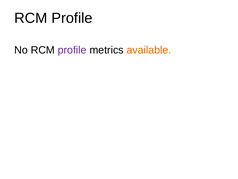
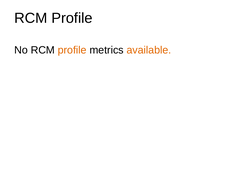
profile colour: purple -> orange (72, 50)
